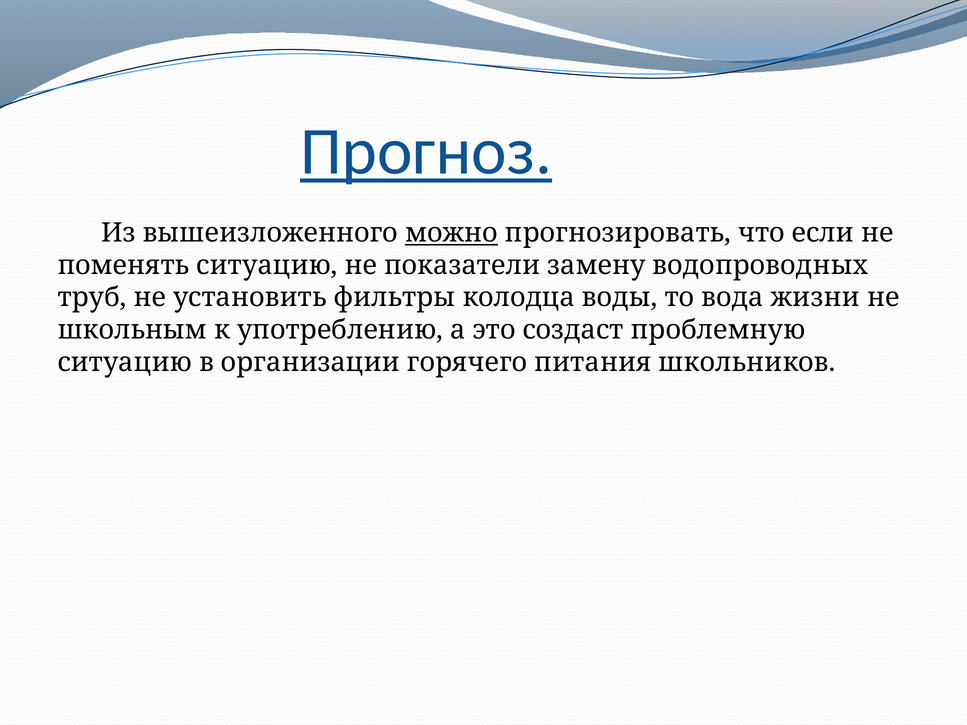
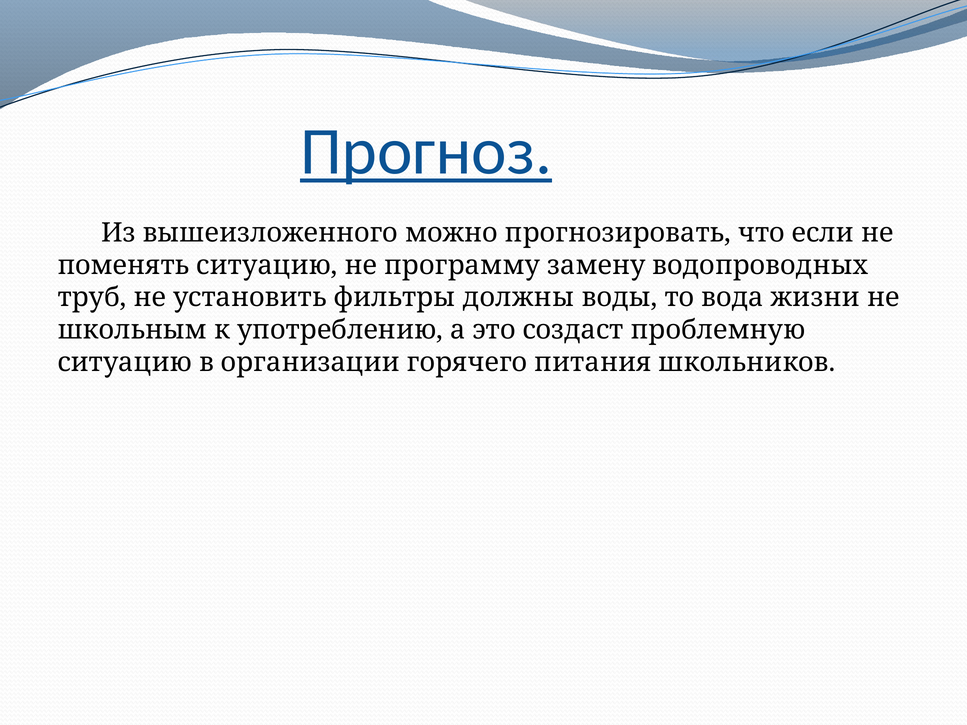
можно underline: present -> none (451, 233)
показатели: показатели -> программу (462, 265)
колодца: колодца -> должны (519, 298)
